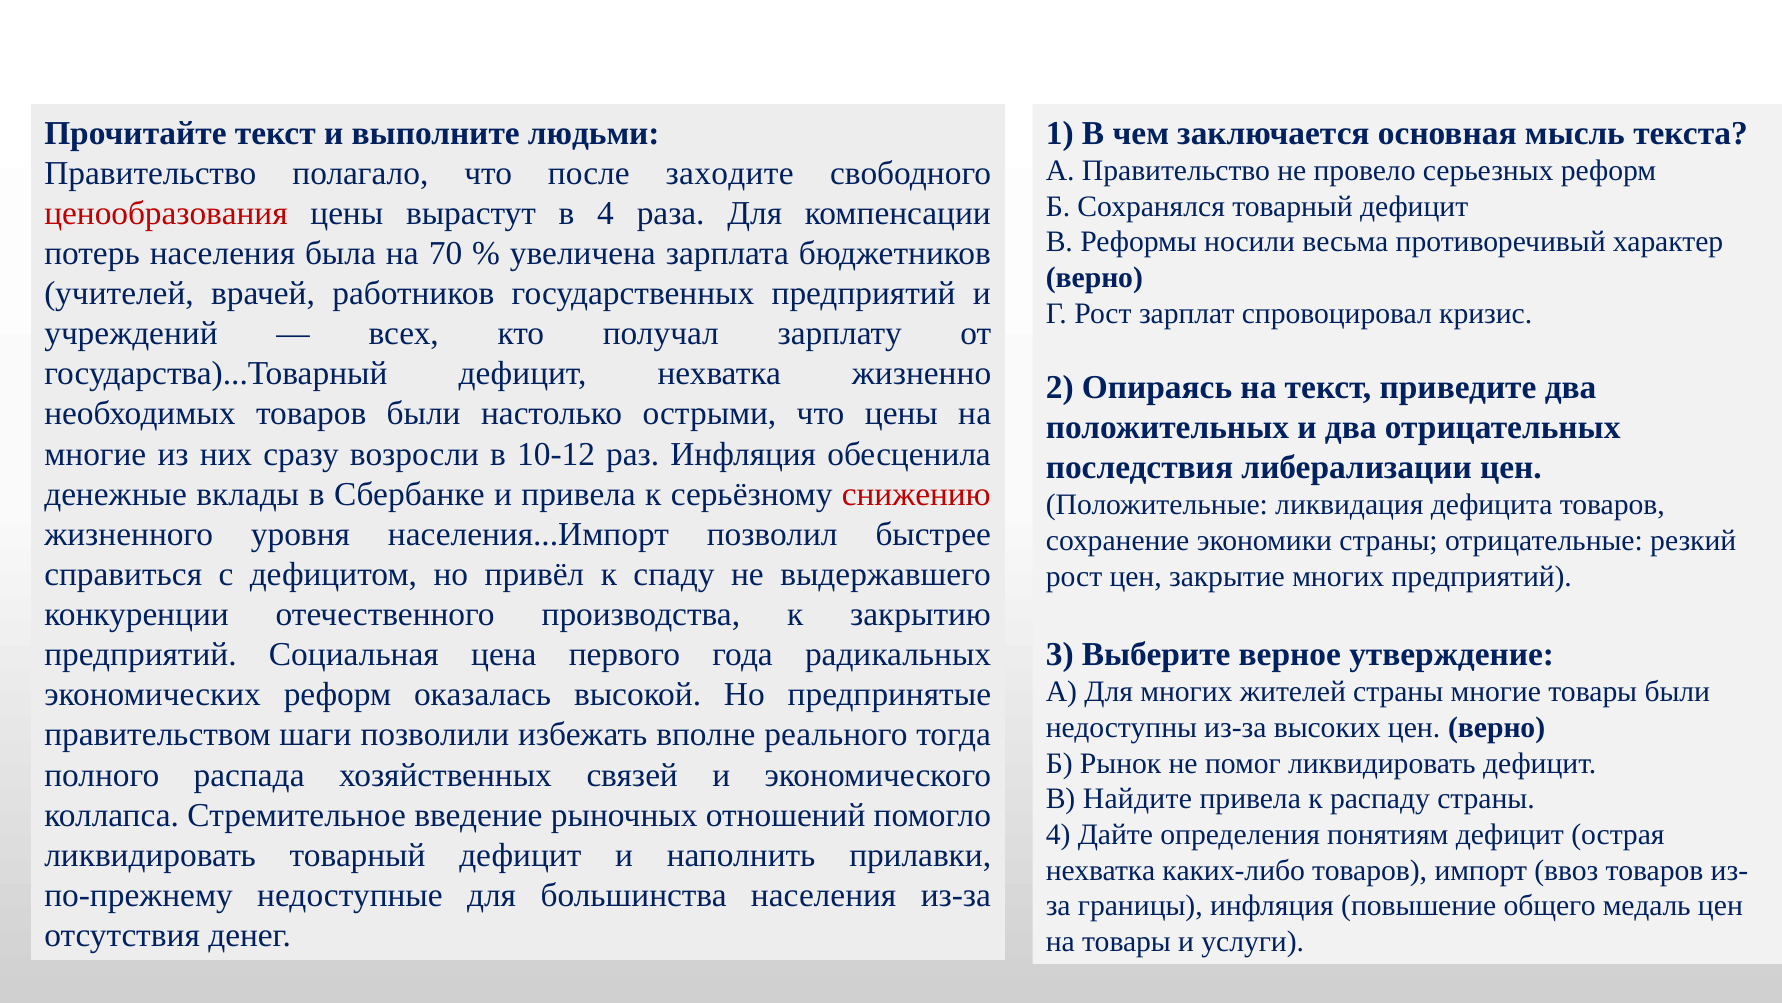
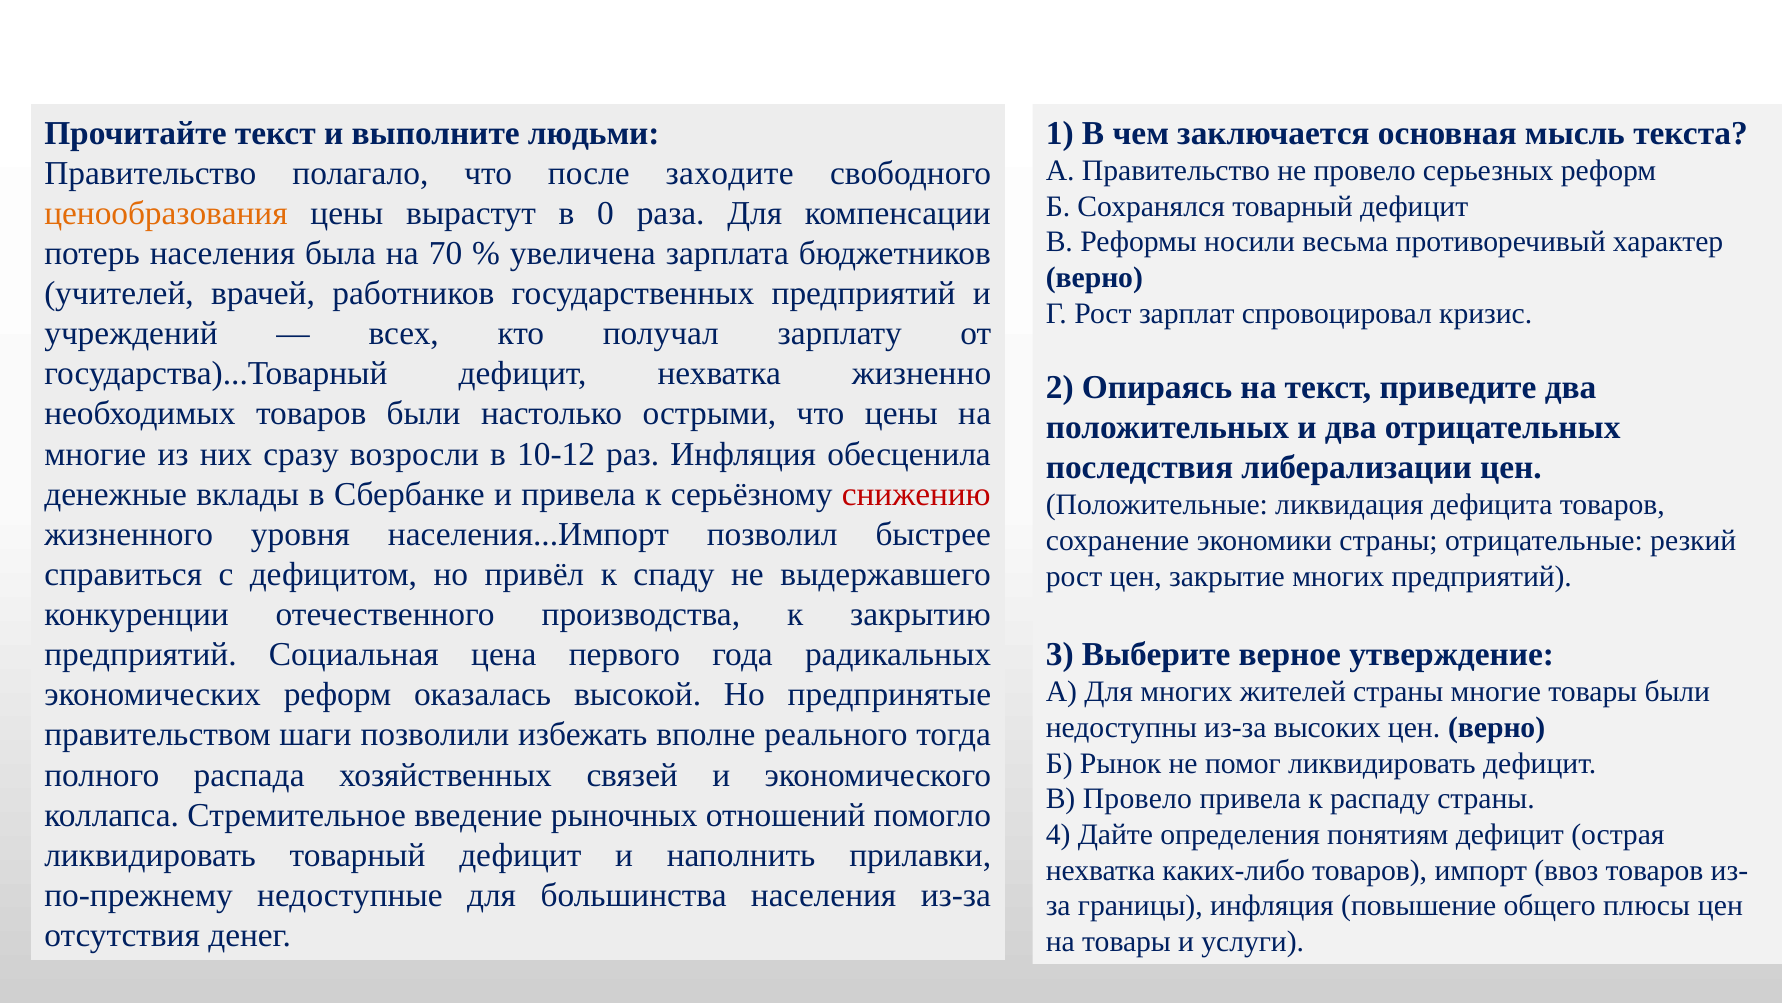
ценообразования colour: red -> orange (166, 213)
в 4: 4 -> 0 (606, 213)
В Найдите: Найдите -> Провело (1137, 799)
медаль: медаль -> плюсы (1647, 905)
